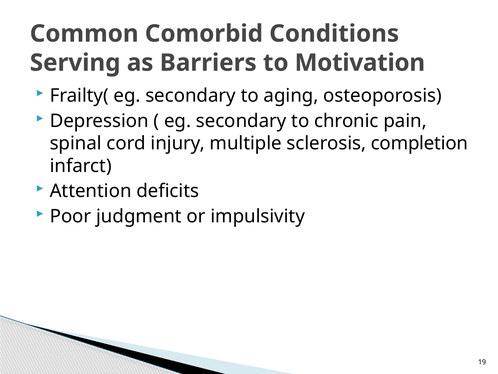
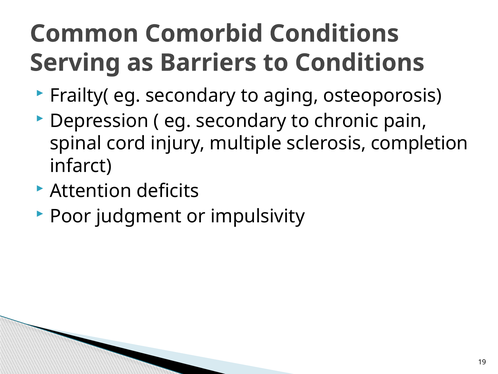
to Motivation: Motivation -> Conditions (360, 63)
